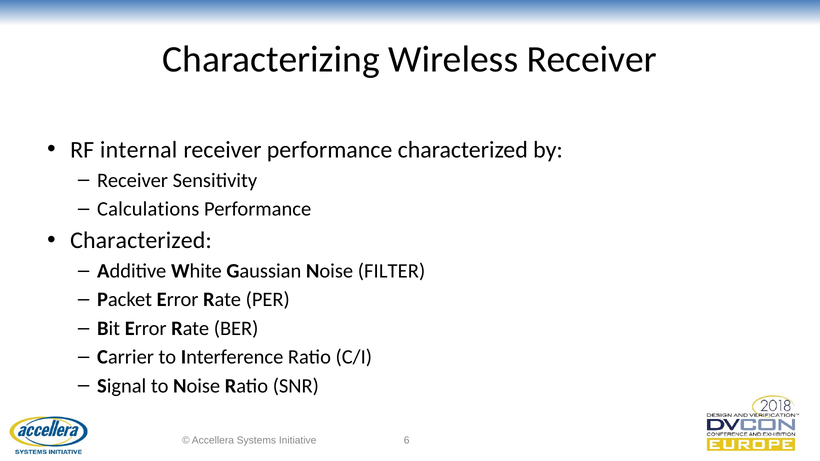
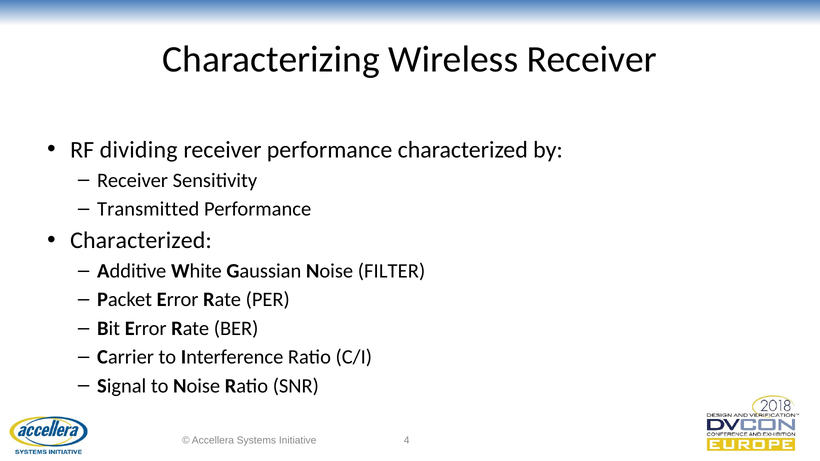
internal: internal -> dividing (139, 150)
Calculations: Calculations -> Transmitted (148, 209)
6: 6 -> 4 (407, 440)
